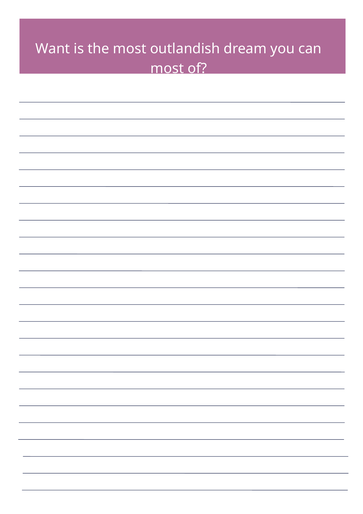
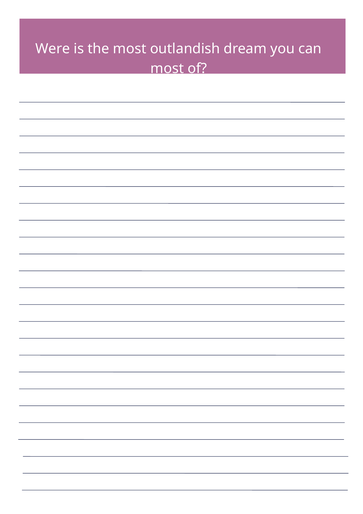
Want: Want -> Were (53, 49)
